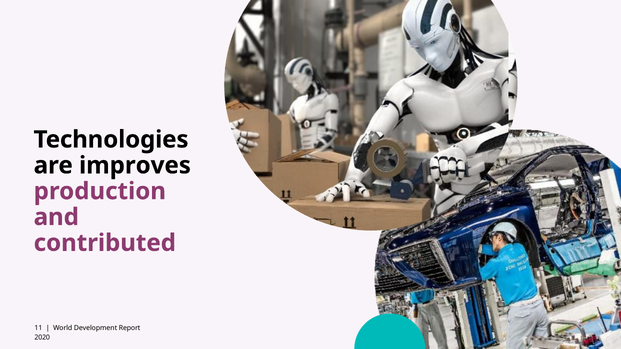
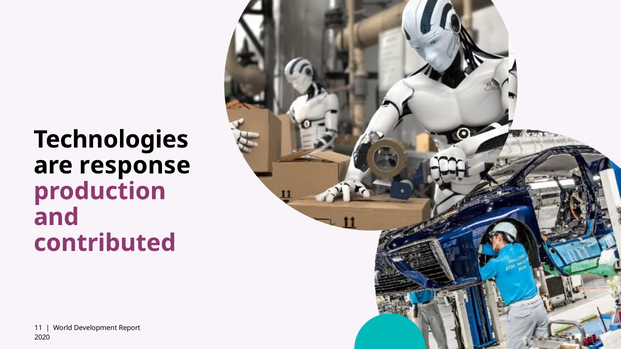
improves: improves -> response (135, 166)
